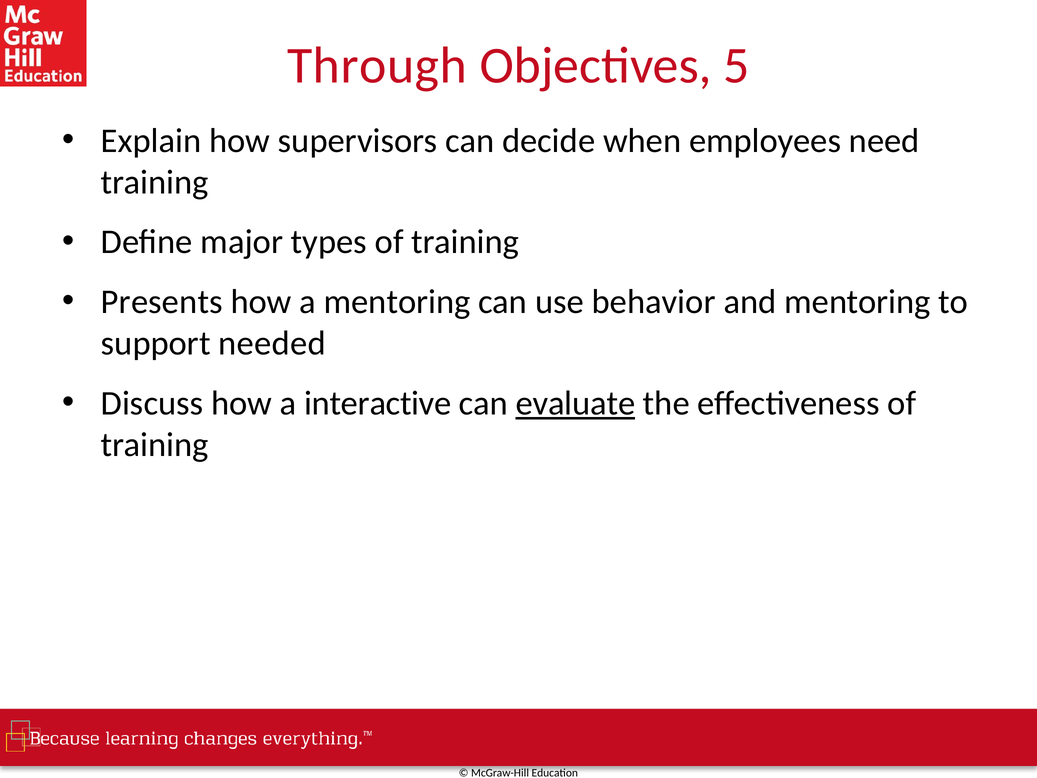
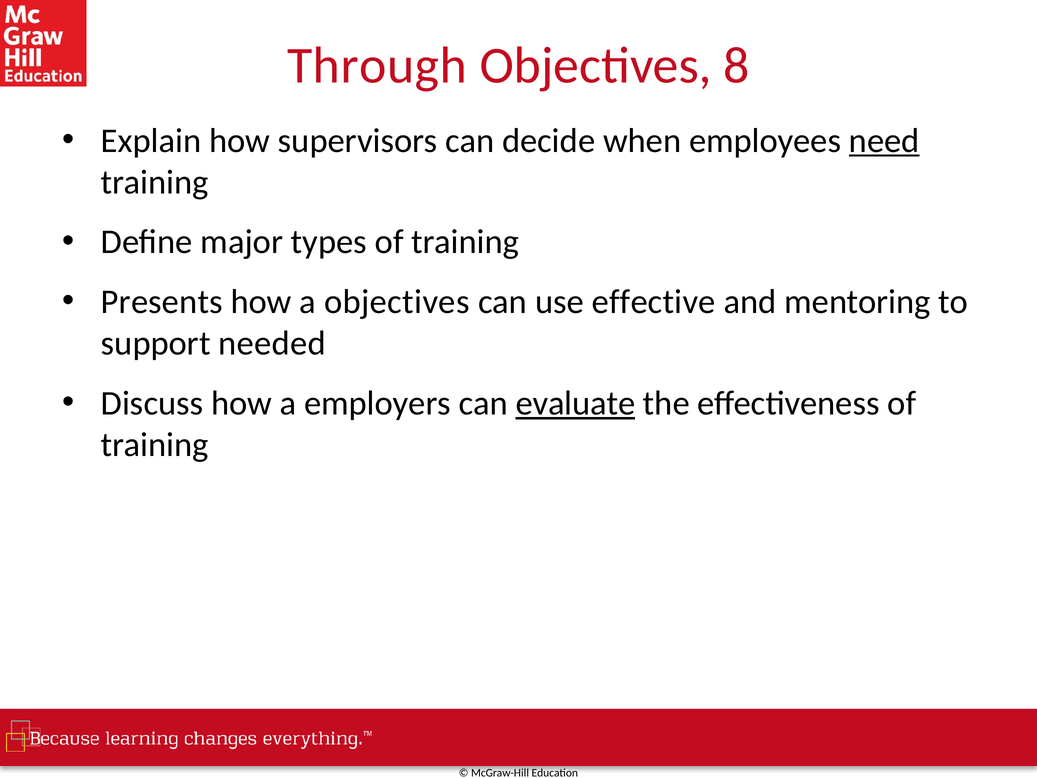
5: 5 -> 8 (737, 66)
need underline: none -> present (884, 141)
a mentoring: mentoring -> objectives (397, 302)
behavior: behavior -> effective (654, 302)
interactive: interactive -> employers (378, 403)
